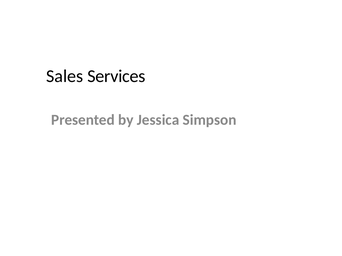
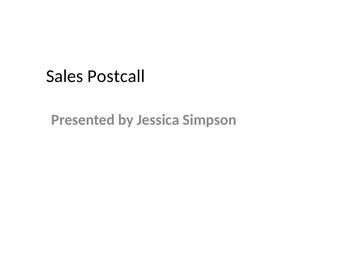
Services: Services -> Postcall (116, 76)
